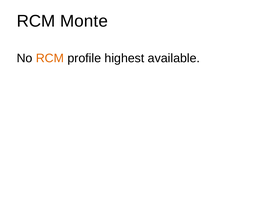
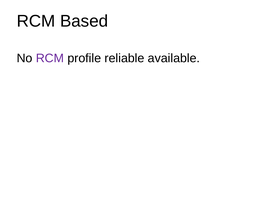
Monte: Monte -> Based (84, 21)
RCM colour: orange -> purple (50, 58)
highest: highest -> reliable (124, 58)
